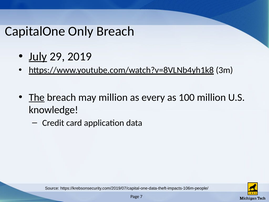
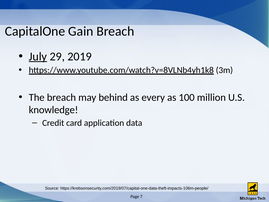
Only: Only -> Gain (81, 31)
The underline: present -> none (37, 97)
may million: million -> behind (113, 97)
